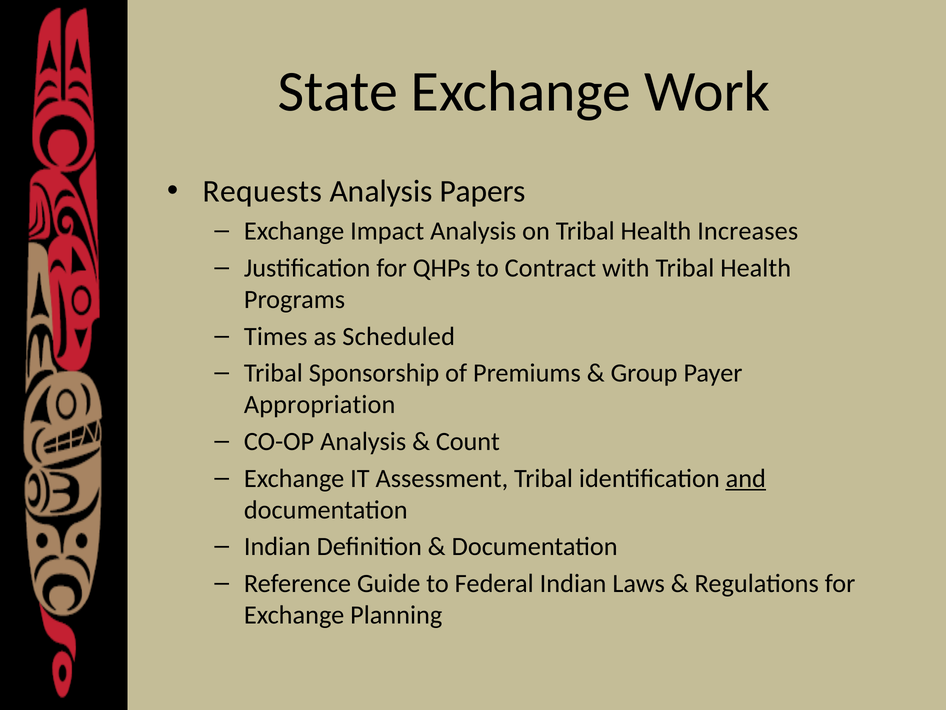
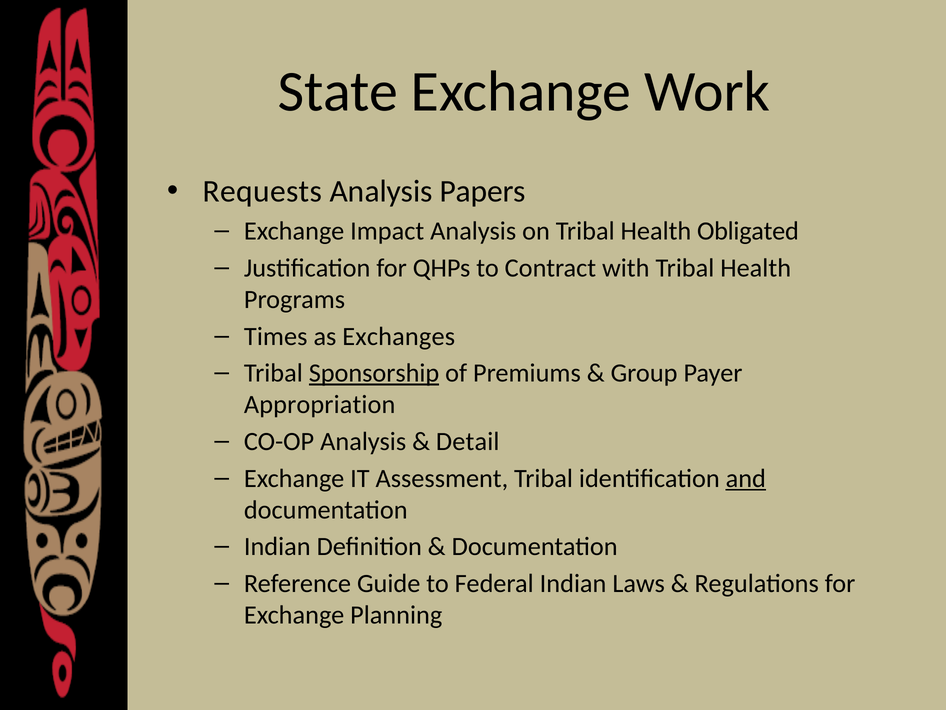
Increases: Increases -> Obligated (748, 231)
Scheduled: Scheduled -> Exchanges (399, 336)
Sponsorship underline: none -> present (374, 373)
Count: Count -> Detail (468, 441)
